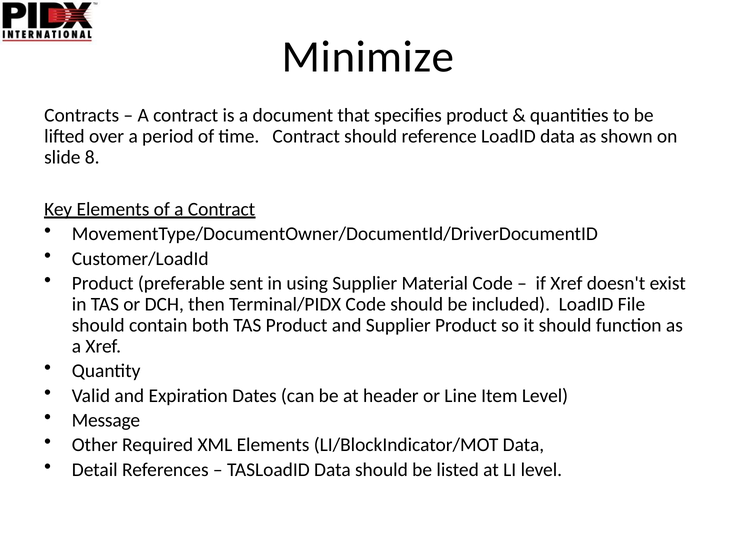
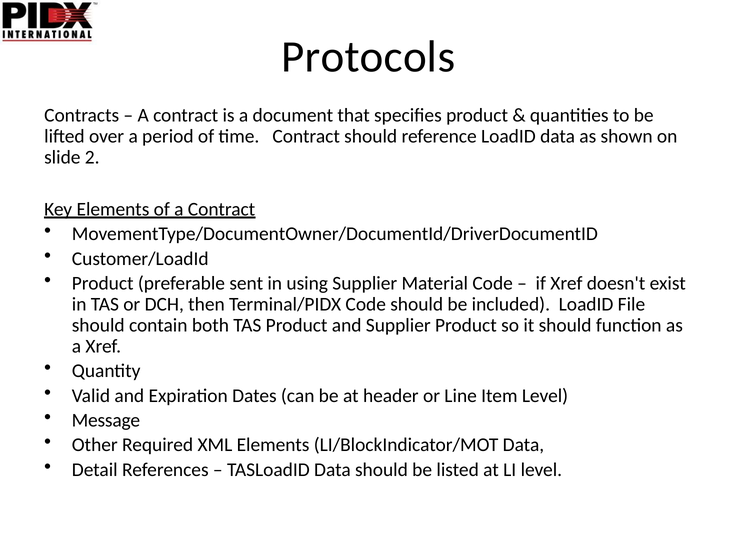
Minimize: Minimize -> Protocols (368, 57)
8: 8 -> 2 (92, 157)
